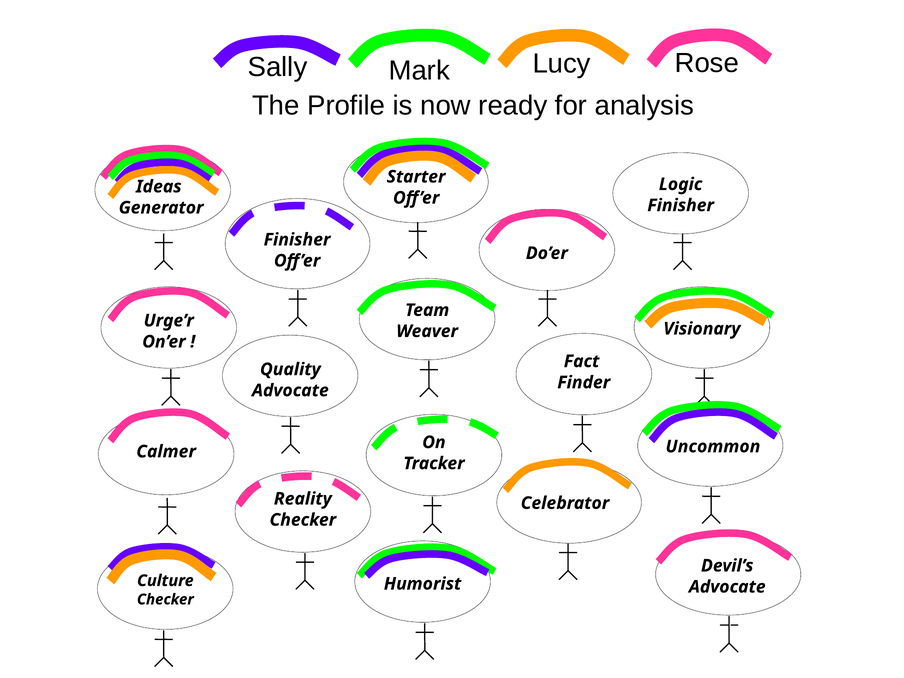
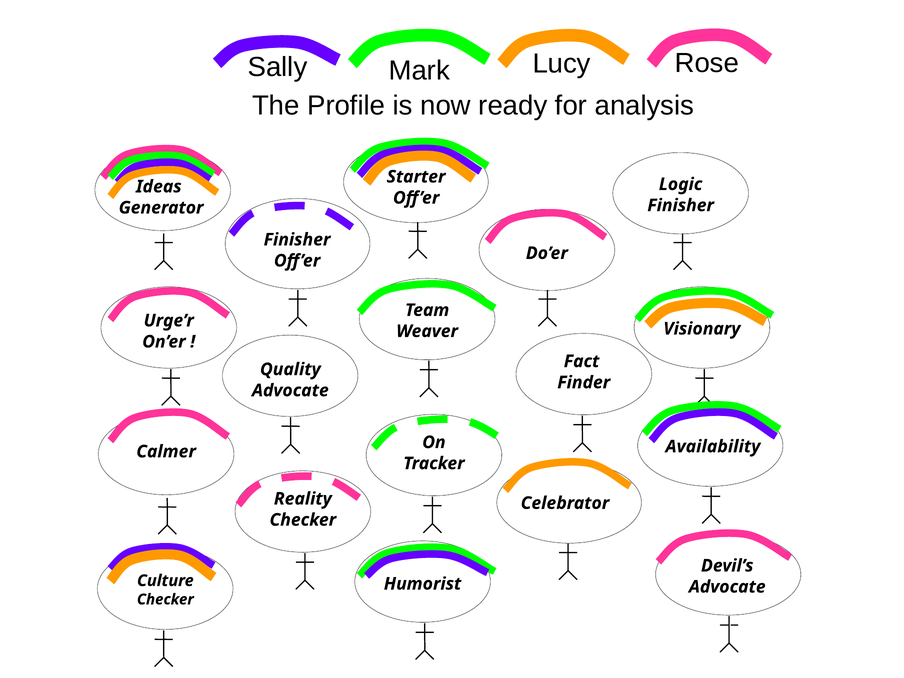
Uncommon: Uncommon -> Availability (713, 447)
